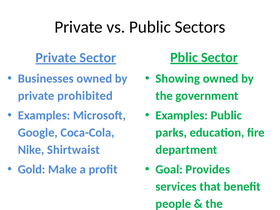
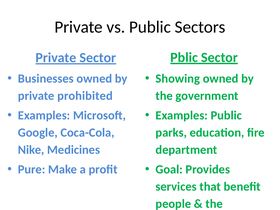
Shirtwaist: Shirtwaist -> Medicines (74, 150)
Gold: Gold -> Pure (32, 169)
